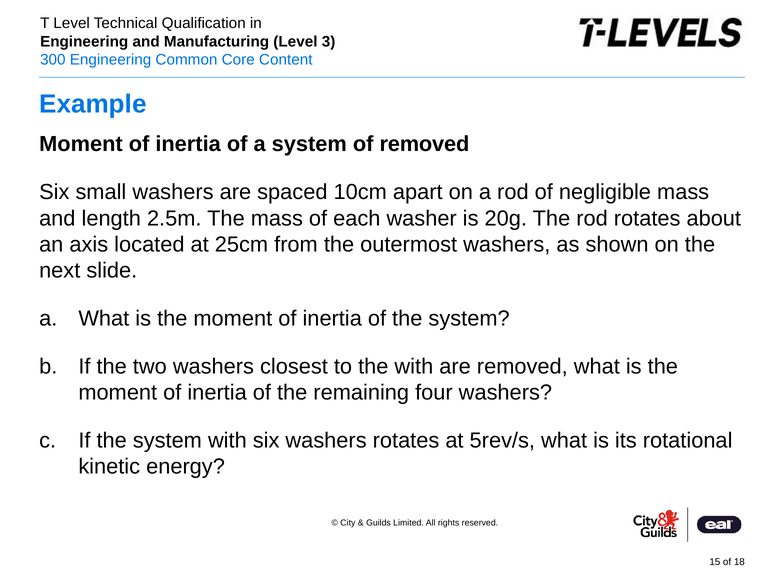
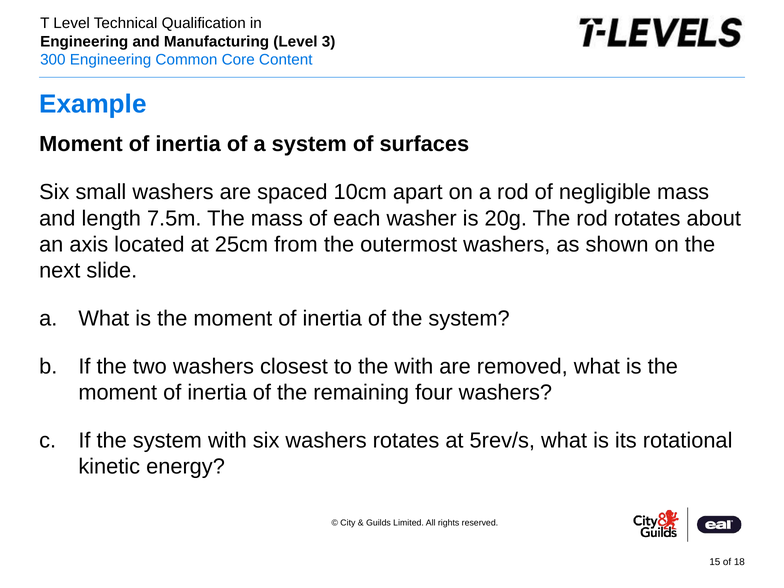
of removed: removed -> surfaces (424, 144)
2.5m: 2.5m -> 7.5m (174, 218)
